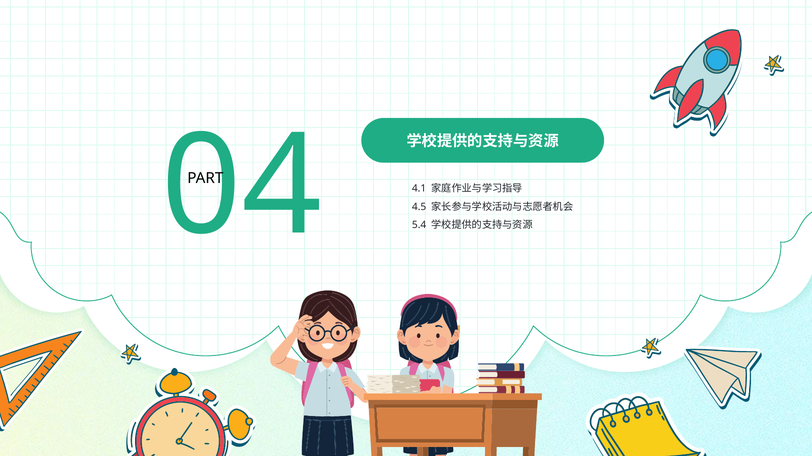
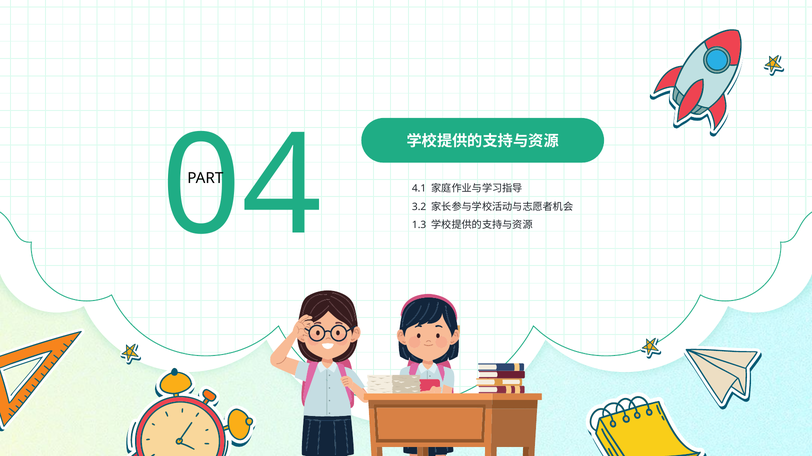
4.5: 4.5 -> 3.2 (419, 207)
5.4: 5.4 -> 1.3 (419, 225)
